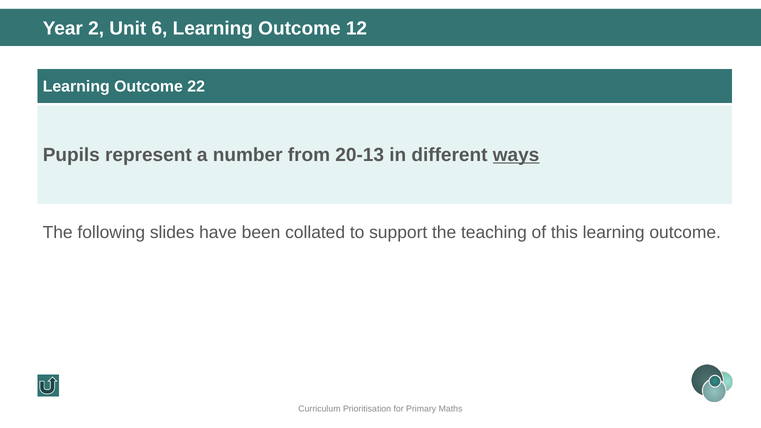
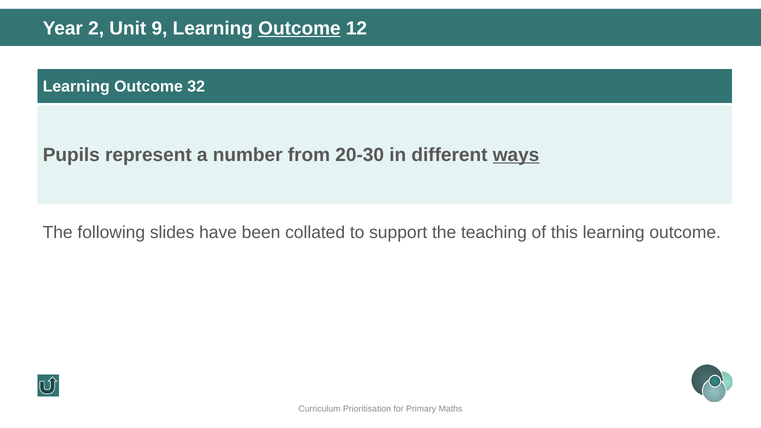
6: 6 -> 9 (159, 28)
Outcome underline: none -> present (299, 28)
22: 22 -> 32 (196, 87)
20-13: 20-13 -> 20-30 (360, 155)
